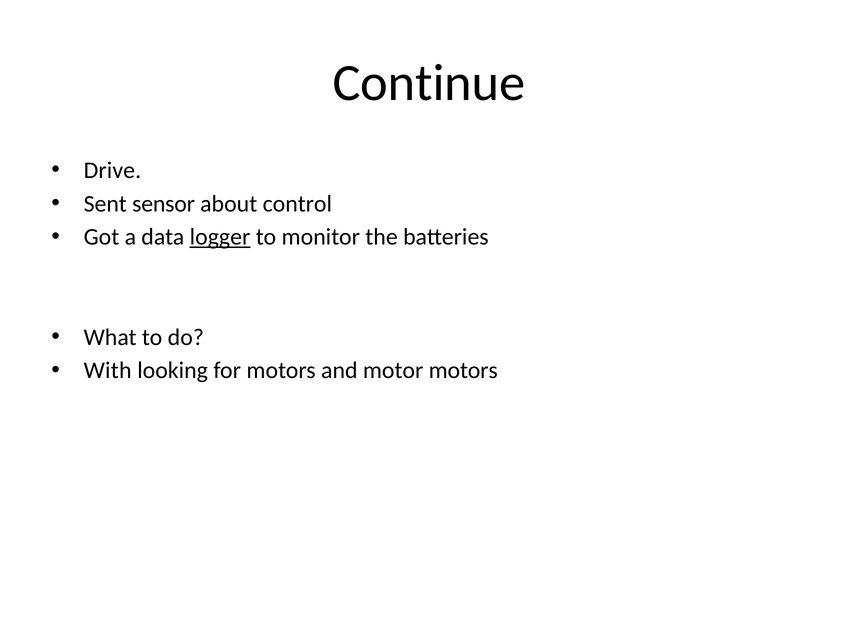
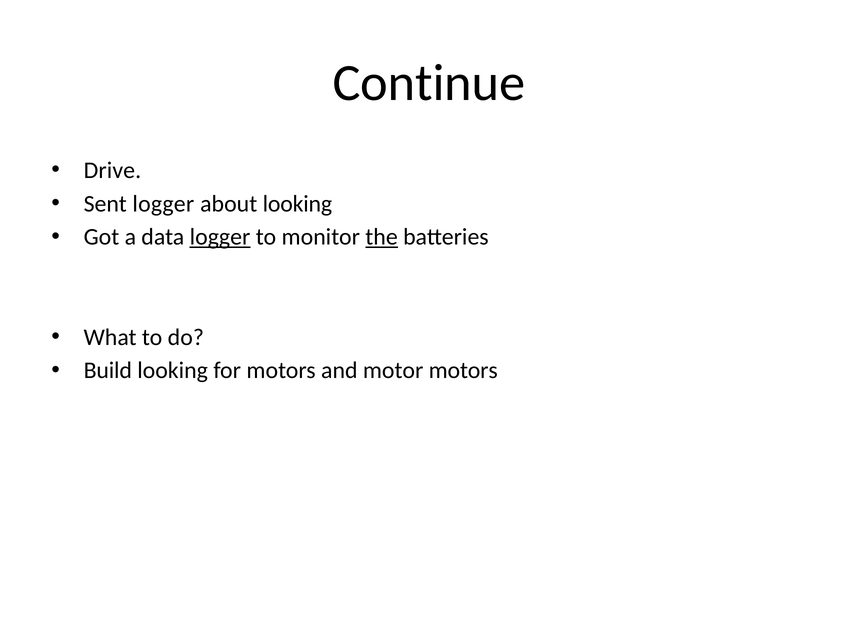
Sent sensor: sensor -> logger (163, 204)
about control: control -> looking (297, 204)
the underline: none -> present (382, 237)
With: With -> Build (108, 371)
